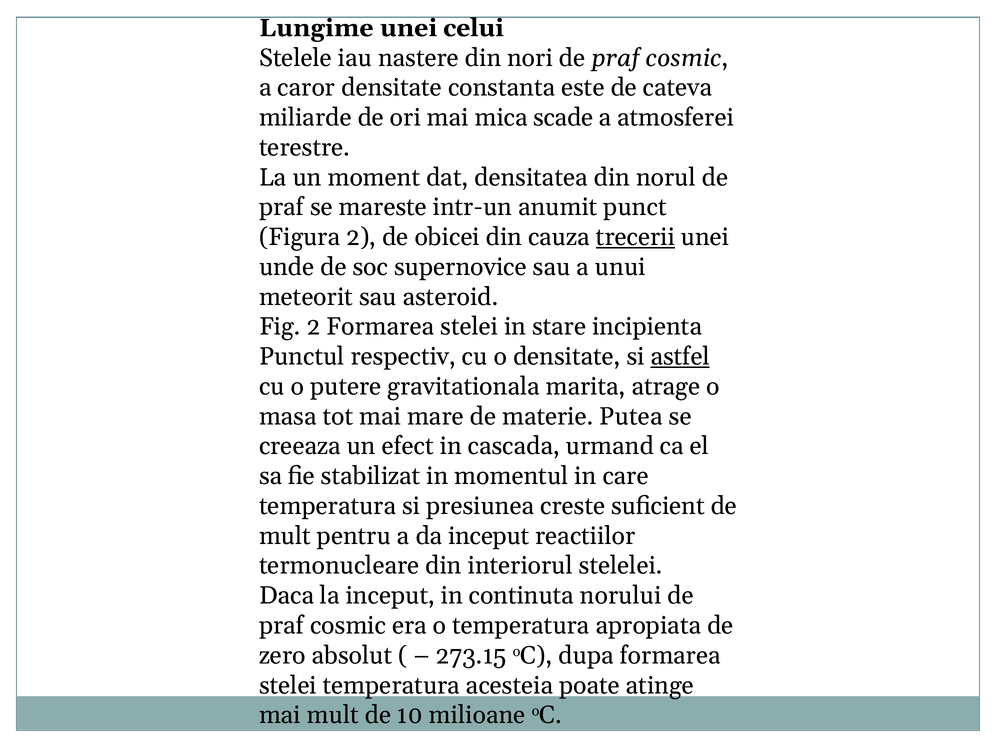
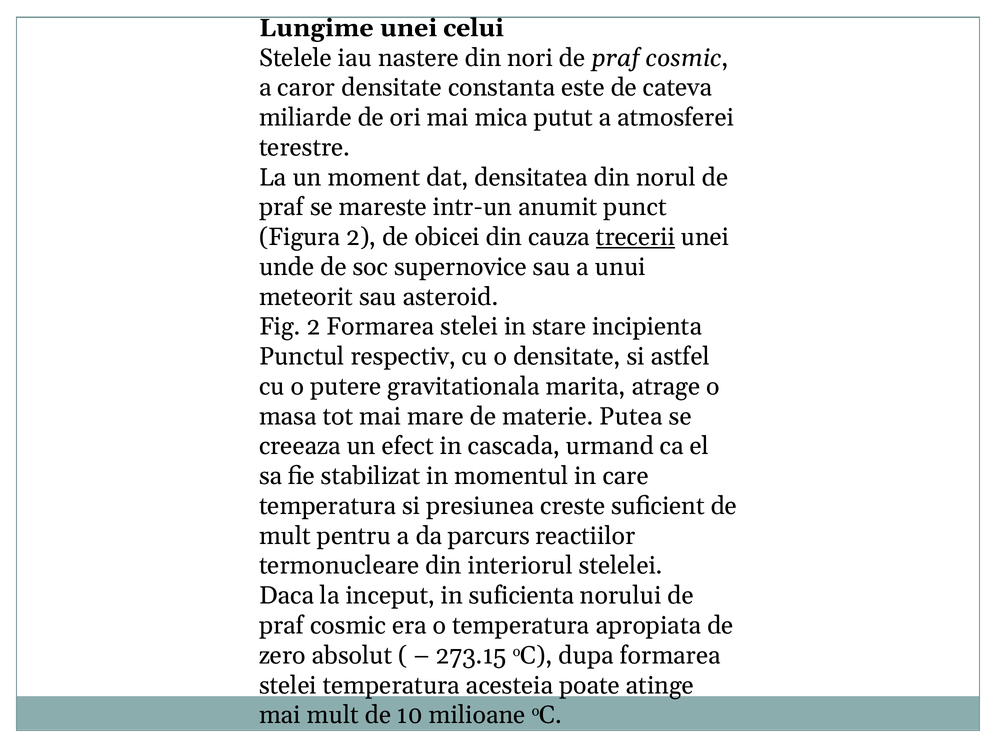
scade: scade -> putut (563, 118)
astfel underline: present -> none (680, 357)
da inceput: inceput -> parcurs (489, 536)
continuta: continuta -> suficienta (521, 596)
